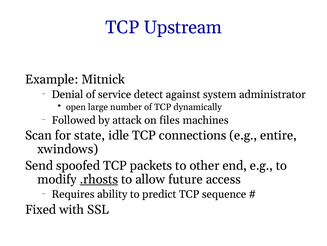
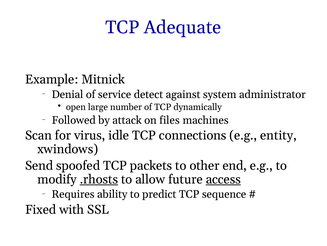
Upstream: Upstream -> Adequate (183, 27)
state: state -> virus (90, 135)
entire: entire -> entity (278, 135)
access underline: none -> present (223, 179)
